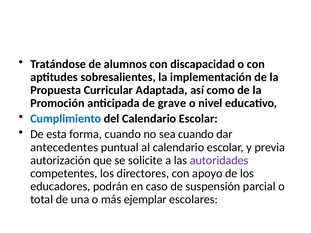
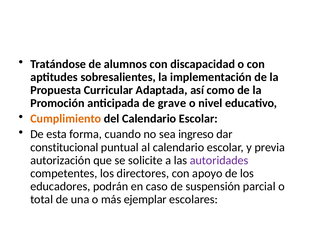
Cumplimiento colour: blue -> orange (66, 119)
sea cuando: cuando -> ingreso (196, 134)
antecedentes: antecedentes -> constitucional (64, 147)
